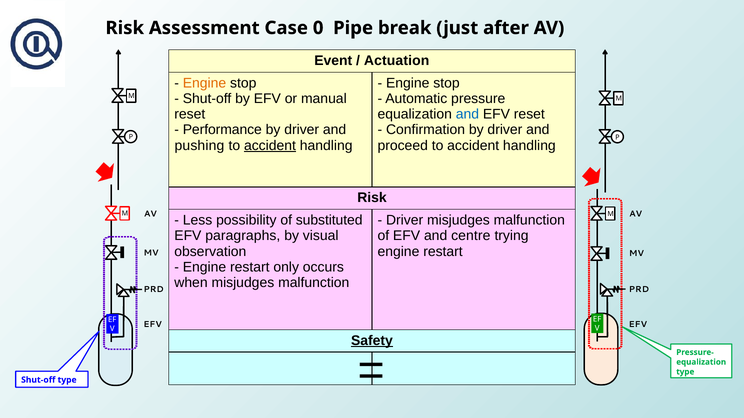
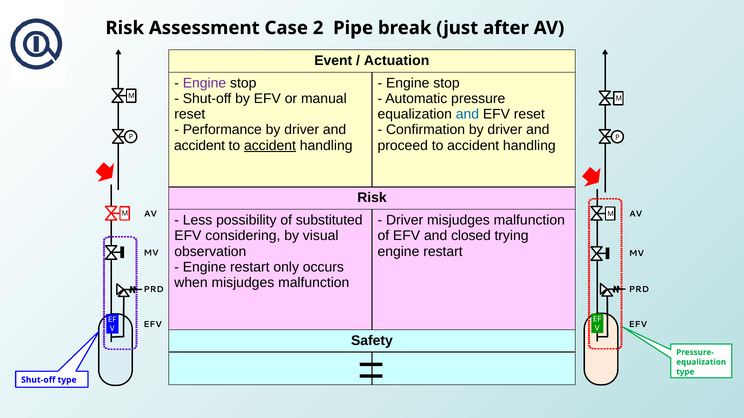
0: 0 -> 2 (318, 28)
Engine colour: orange -> purple (204, 83)
pushing: pushing -> accident (200, 146)
paragraphs: paragraphs -> considering (243, 236)
centre: centre -> closed (471, 236)
Safety underline: present -> none (372, 341)
